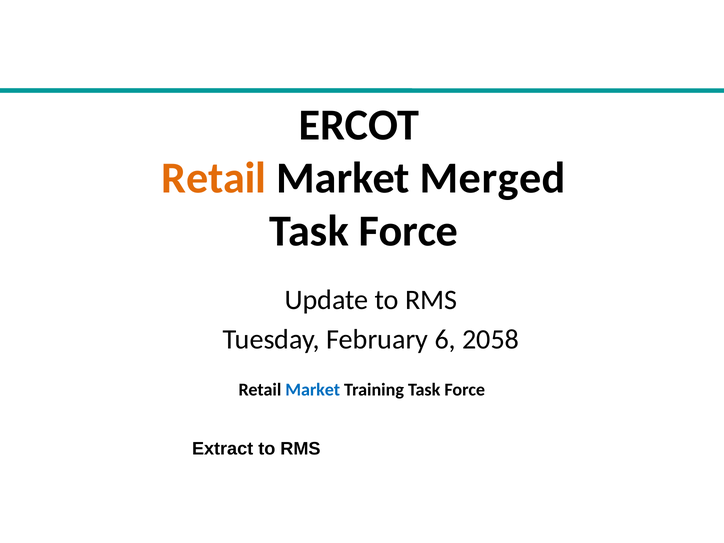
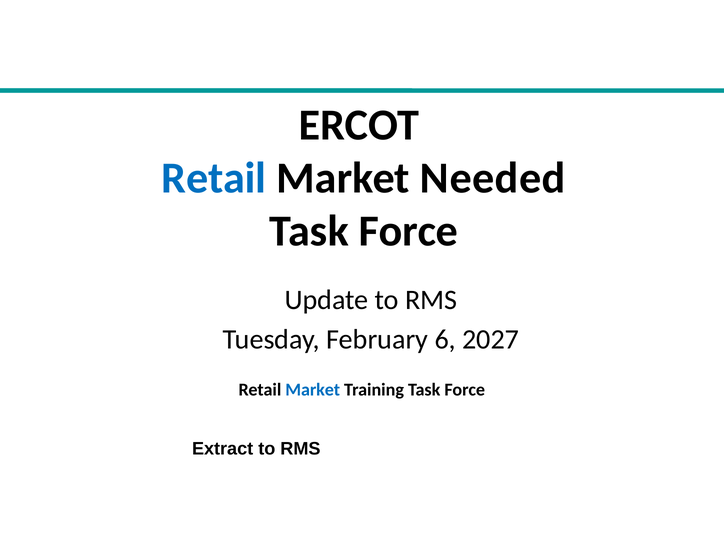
Retail colour: orange -> blue (214, 178)
Merged: Merged -> Needed (493, 178)
2058: 2058 -> 2027 (491, 339)
